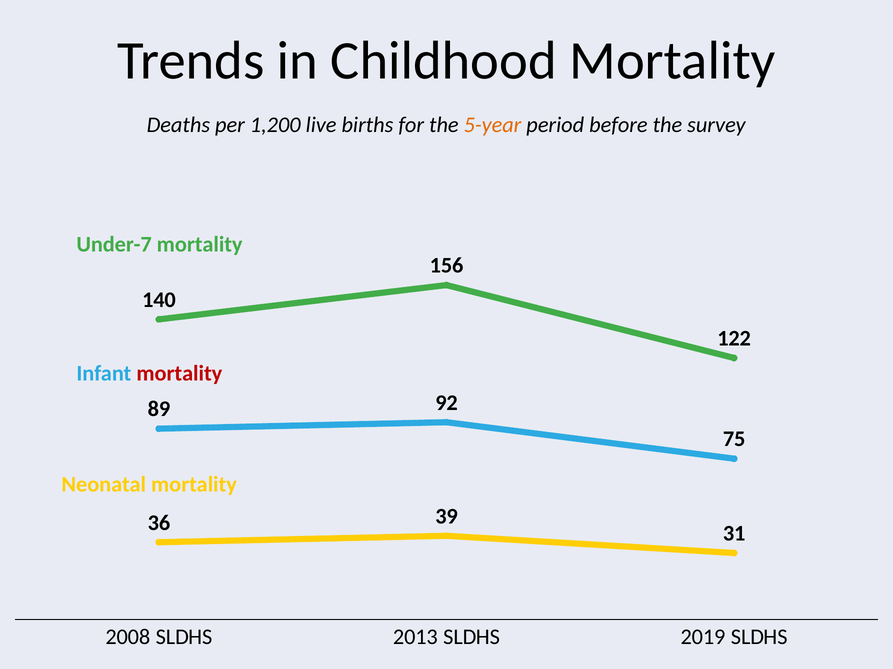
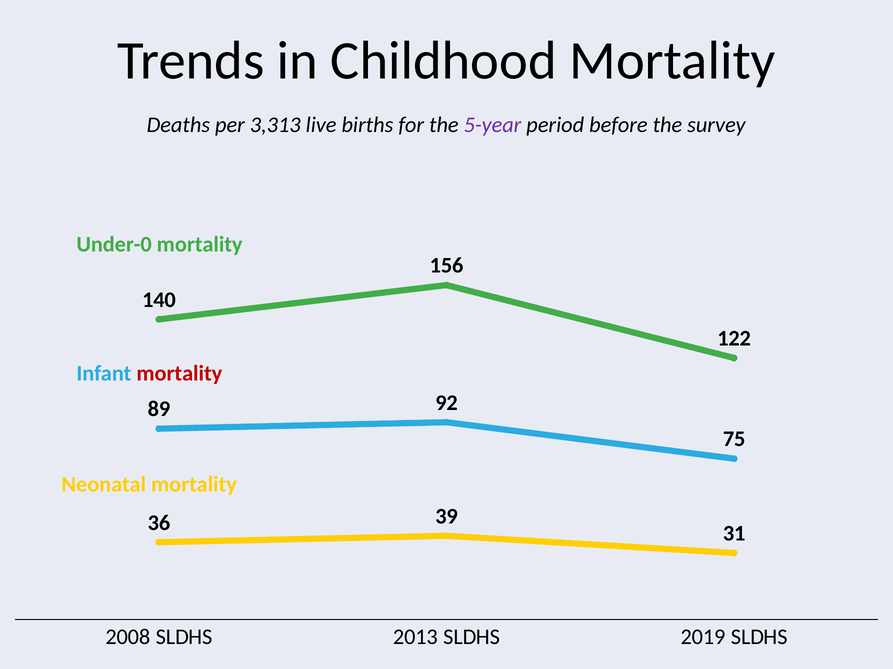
1,200: 1,200 -> 3,313 (275, 125)
5-year colour: orange -> purple (493, 125)
Under-7: Under-7 -> Under-0 (114, 244)
